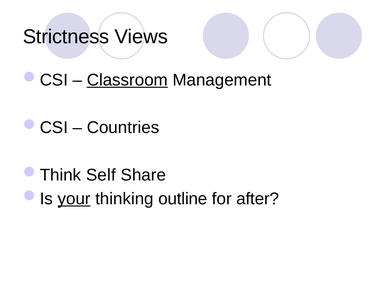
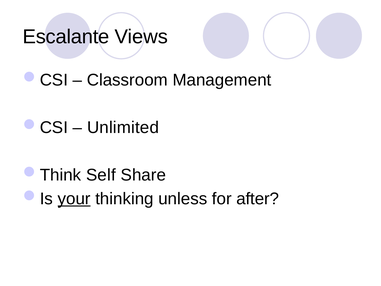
Strictness: Strictness -> Escalante (66, 37)
Classroom underline: present -> none (127, 80)
Countries: Countries -> Unlimited (123, 127)
outline: outline -> unless (183, 199)
